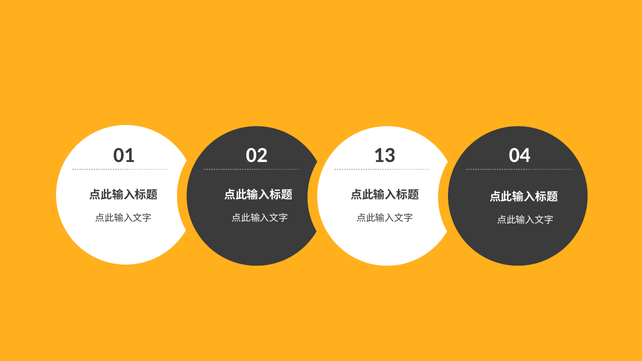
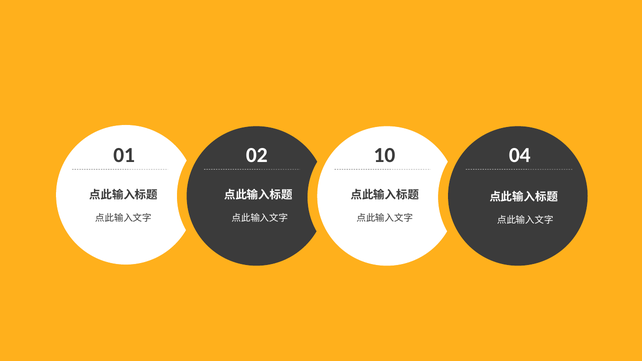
13: 13 -> 10 (384, 155)
